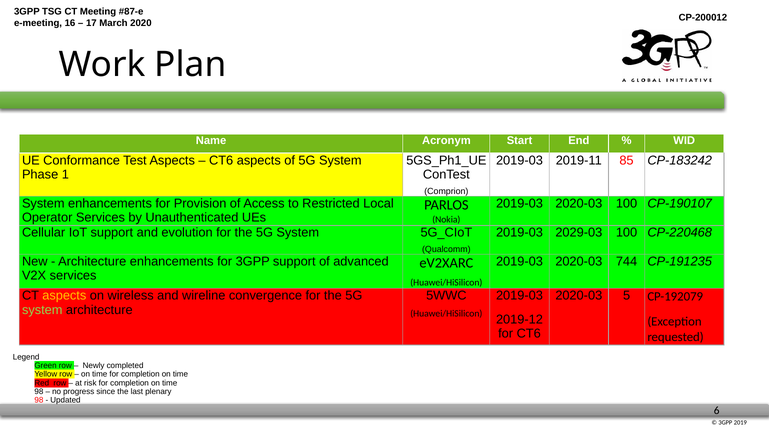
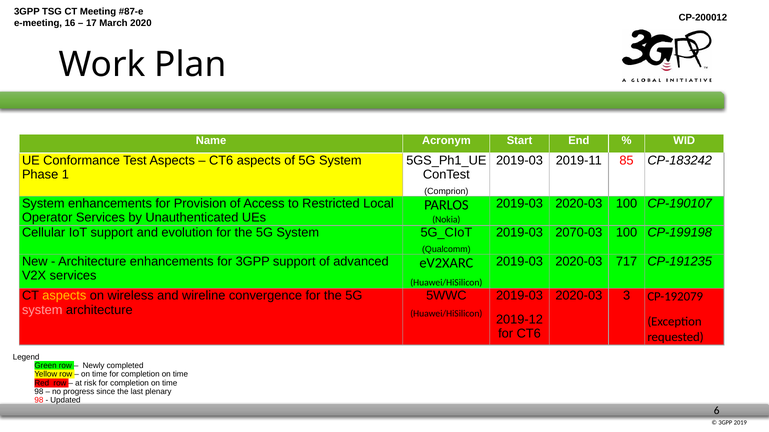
2029-03: 2029-03 -> 2070-03 (579, 233)
CP-220468: CP-220468 -> CP-199198 (680, 233)
744: 744 -> 717 (627, 262)
5: 5 -> 3 (627, 296)
system colour: light green -> pink (42, 310)
